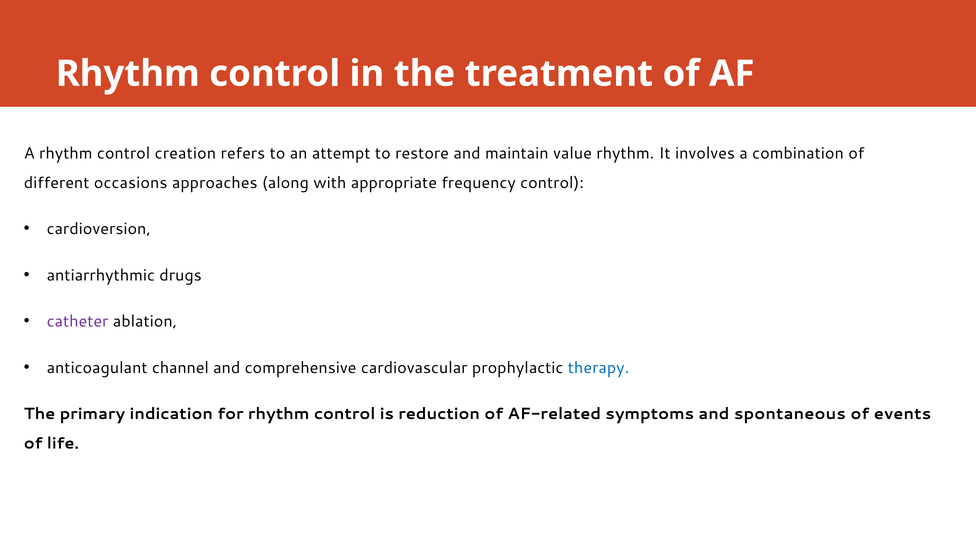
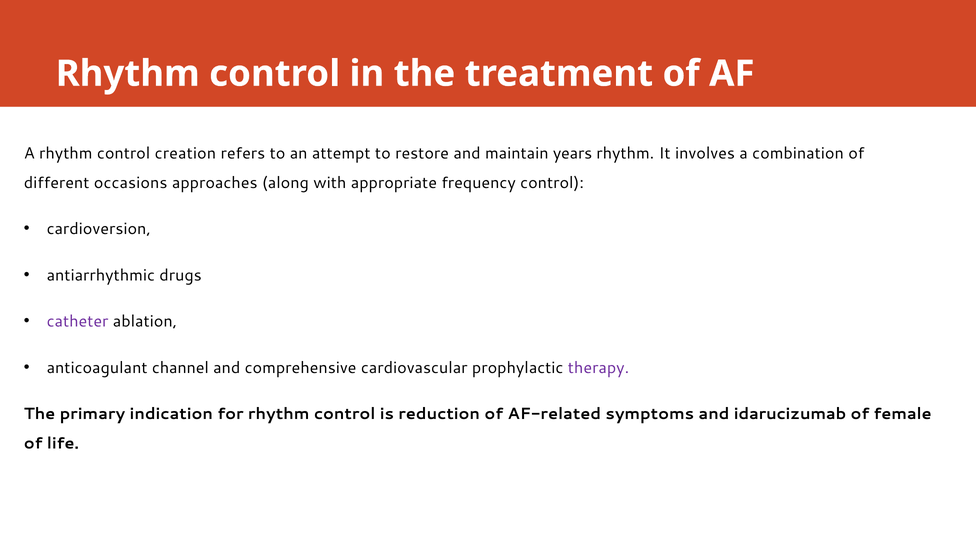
value: value -> years (573, 153)
therapy colour: blue -> purple (598, 368)
spontaneous: spontaneous -> idarucizumab (790, 414)
events: events -> female (903, 414)
